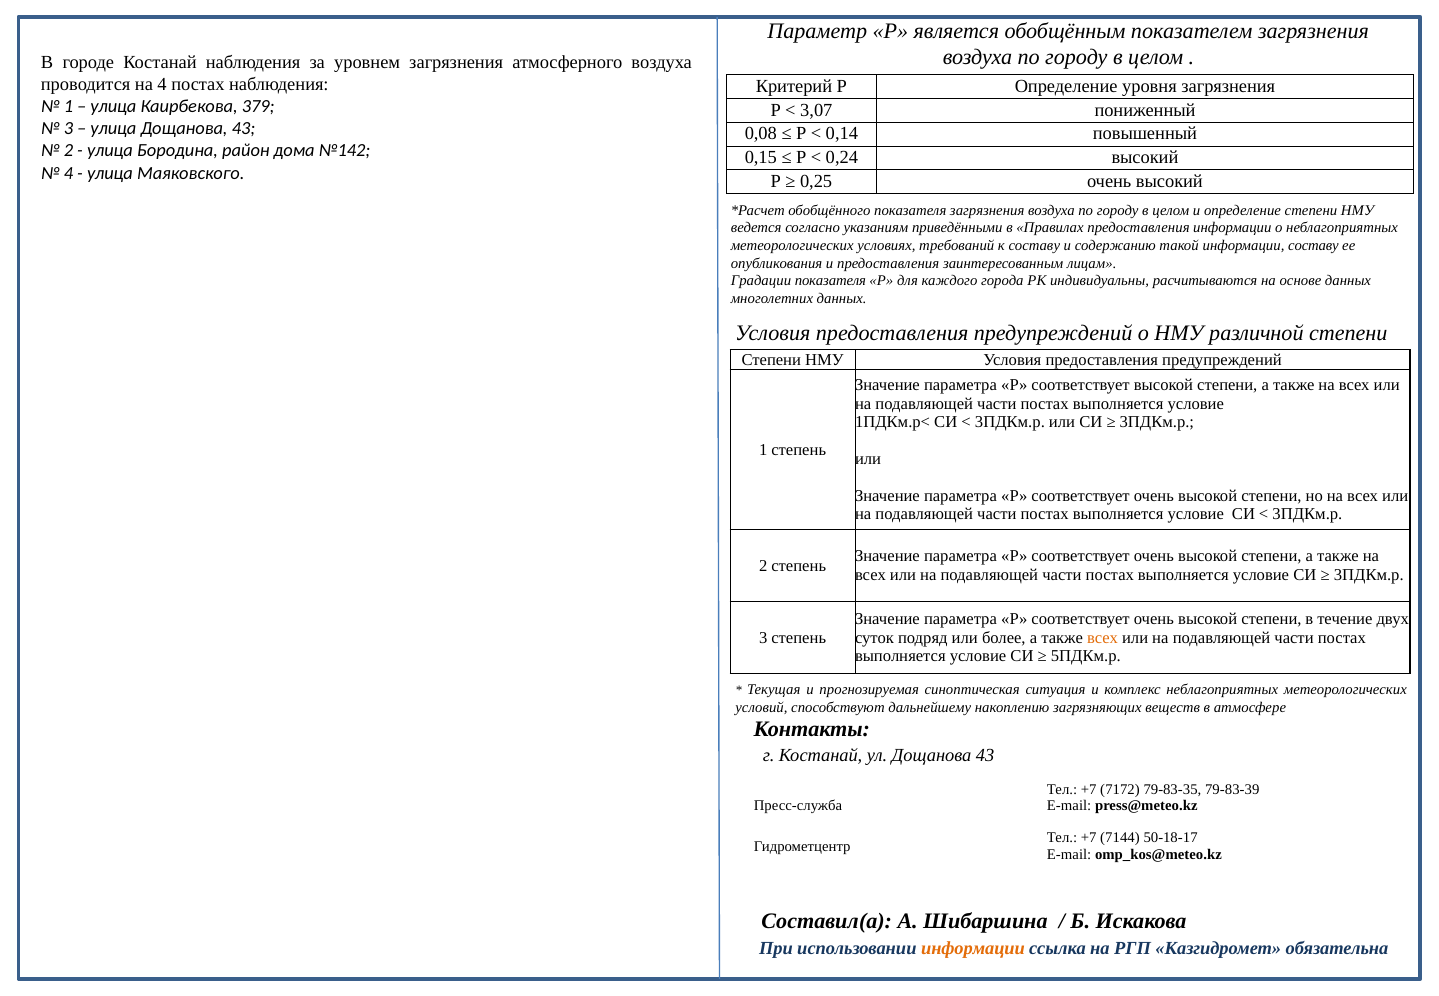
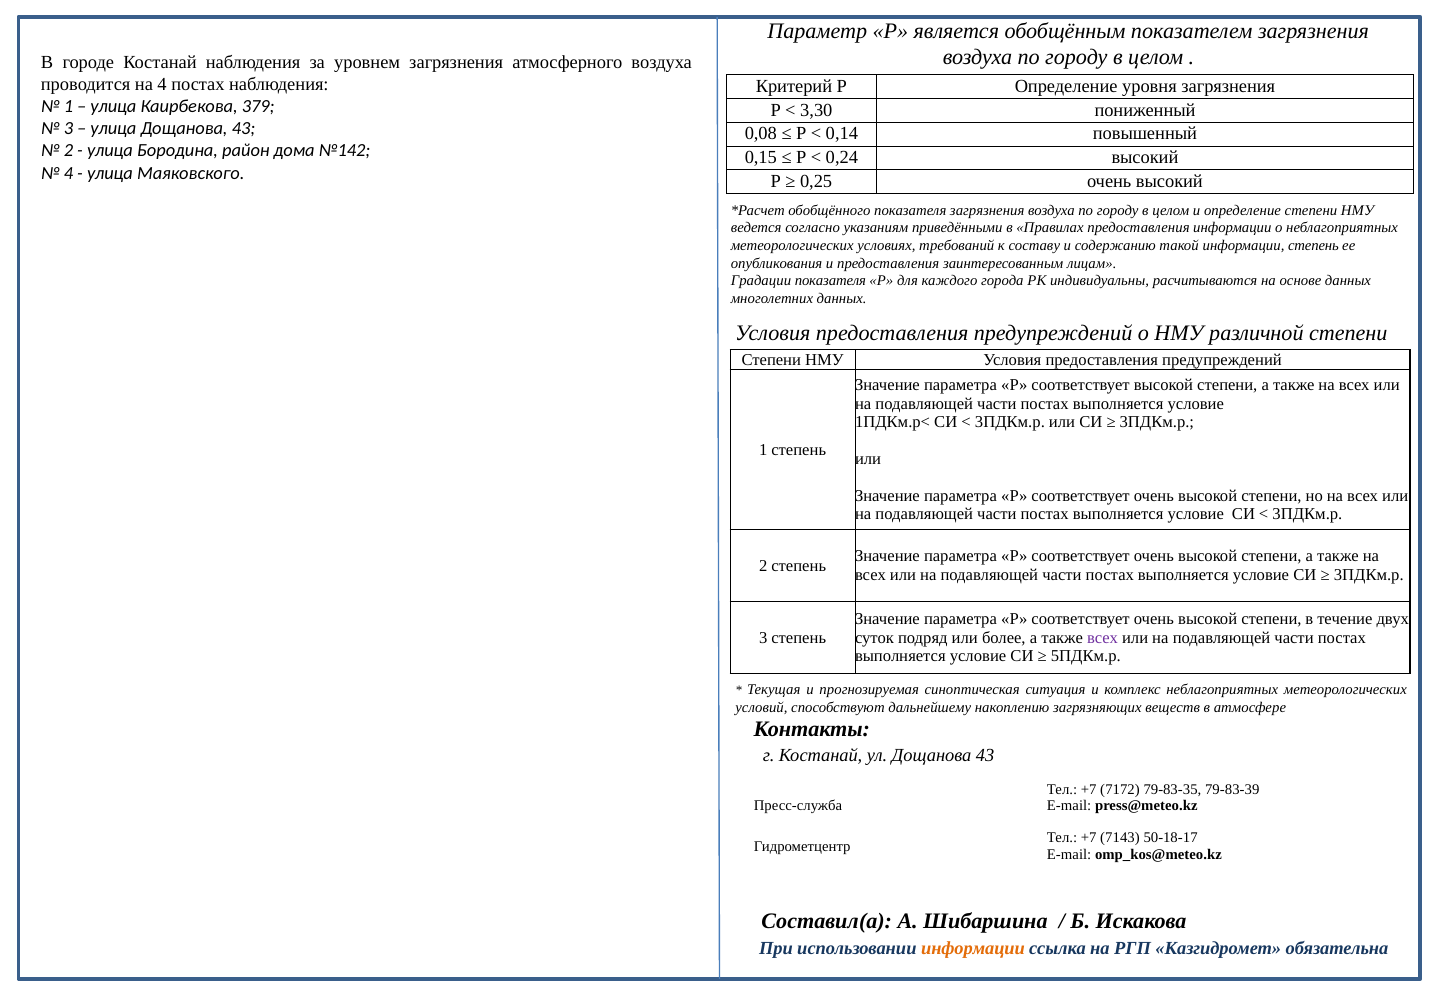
3,07: 3,07 -> 3,30 (816, 110)
информации составу: составу -> степень (1313, 246)
всех colour: orange -> purple (1102, 638)
7144: 7144 -> 7143 (1120, 838)
